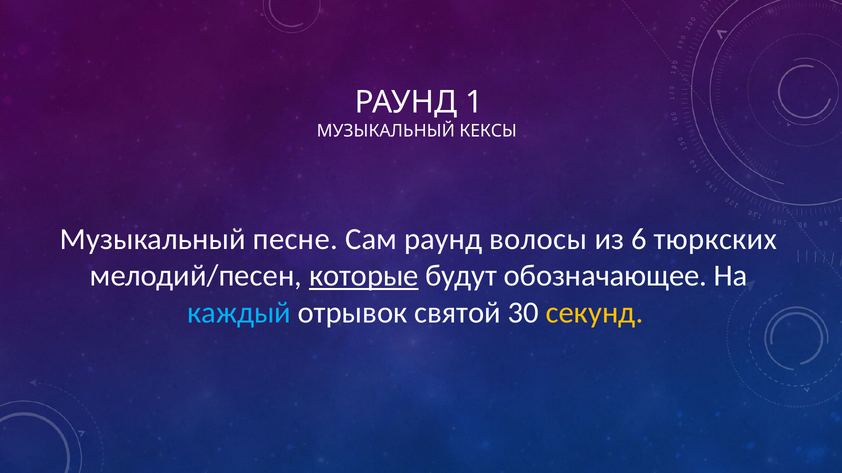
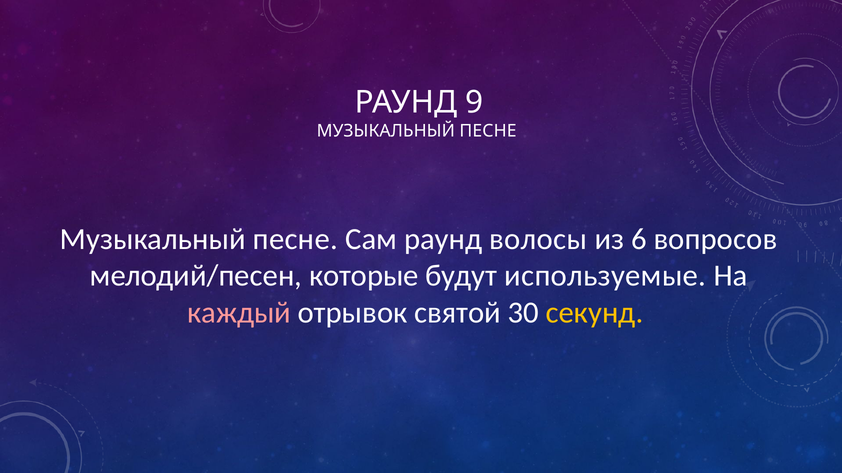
1: 1 -> 9 (474, 102)
КЕКСЫ: КЕКСЫ -> ПЕСНЕ (488, 131)
тюркских: тюркских -> вопросов (715, 239)
которые underline: present -> none (364, 276)
обозначающее: обозначающее -> используемые (605, 276)
каждый colour: light blue -> pink (239, 313)
